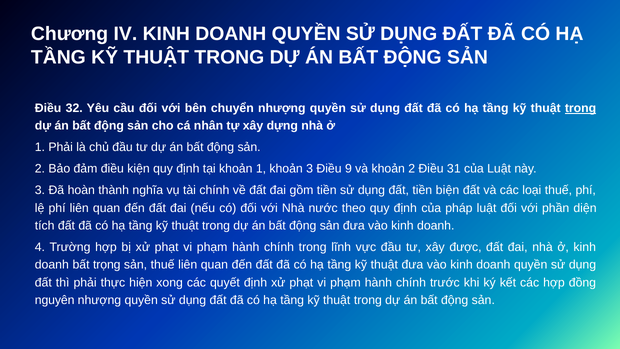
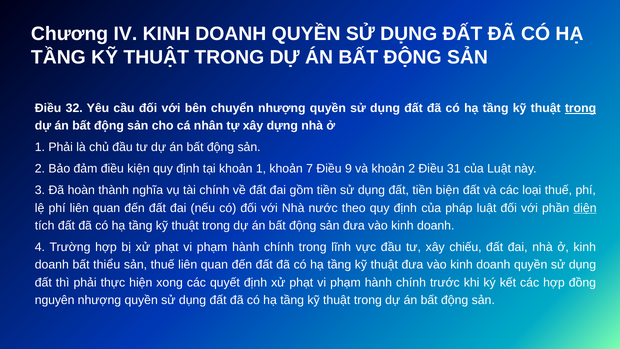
khoản 3: 3 -> 7 (310, 169)
diện underline: none -> present (585, 208)
được: được -> chiếu (465, 247)
trọng: trọng -> thiểu (107, 265)
